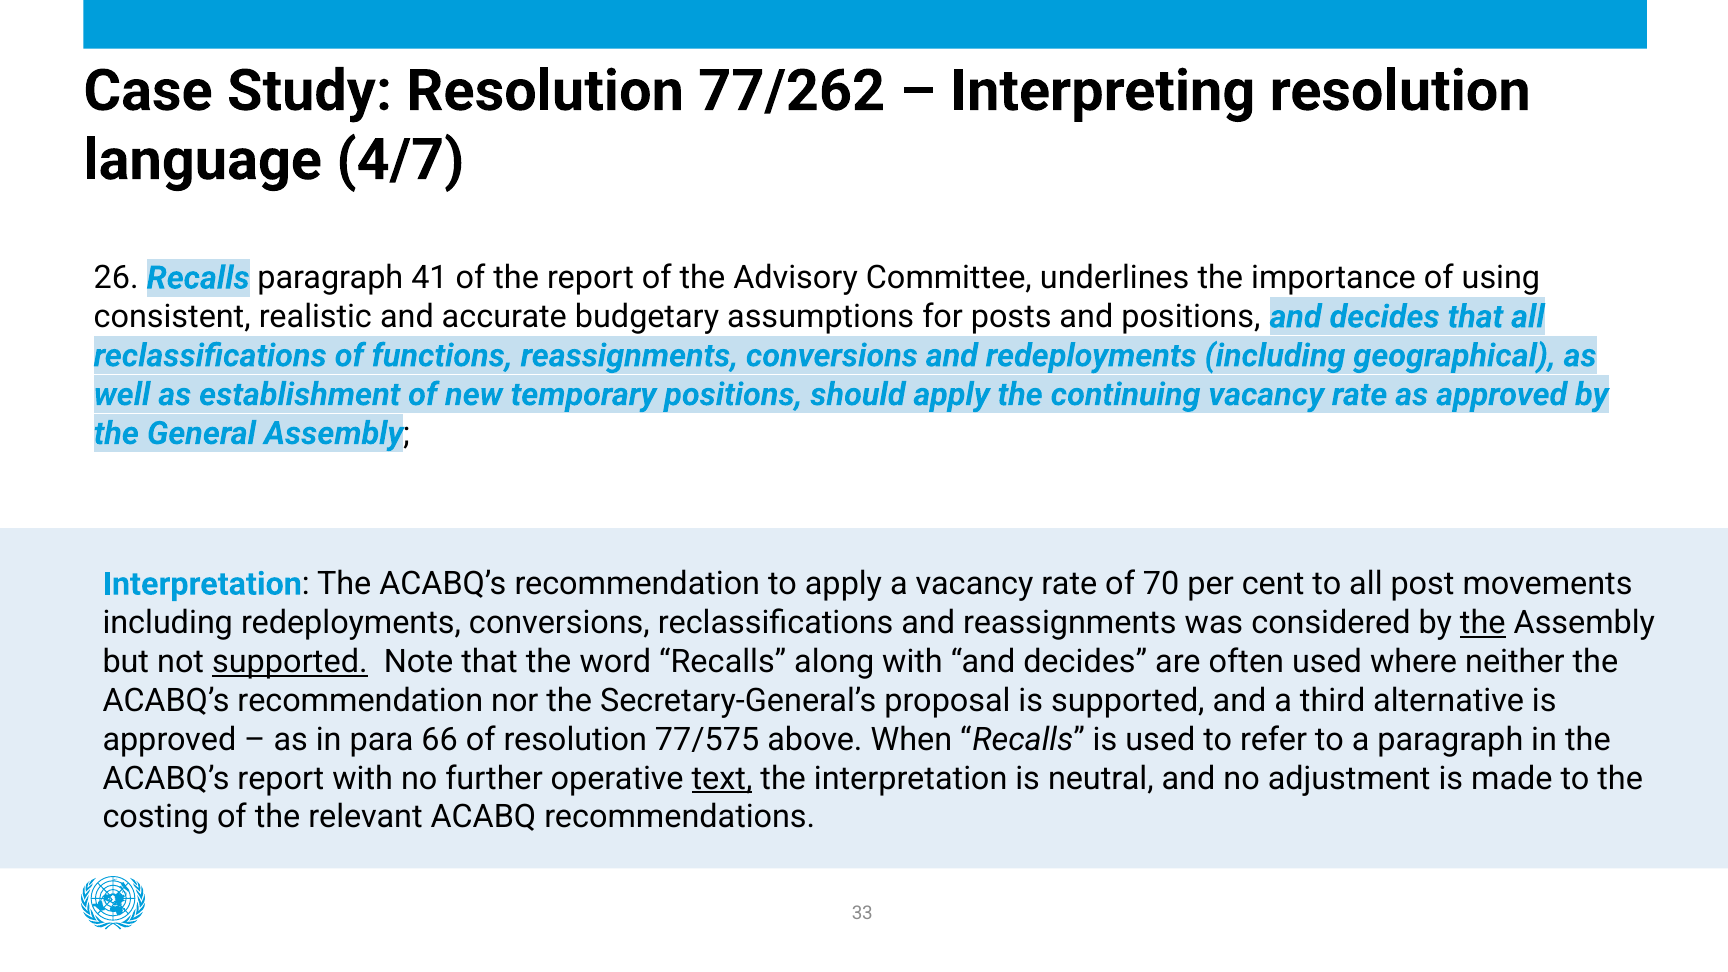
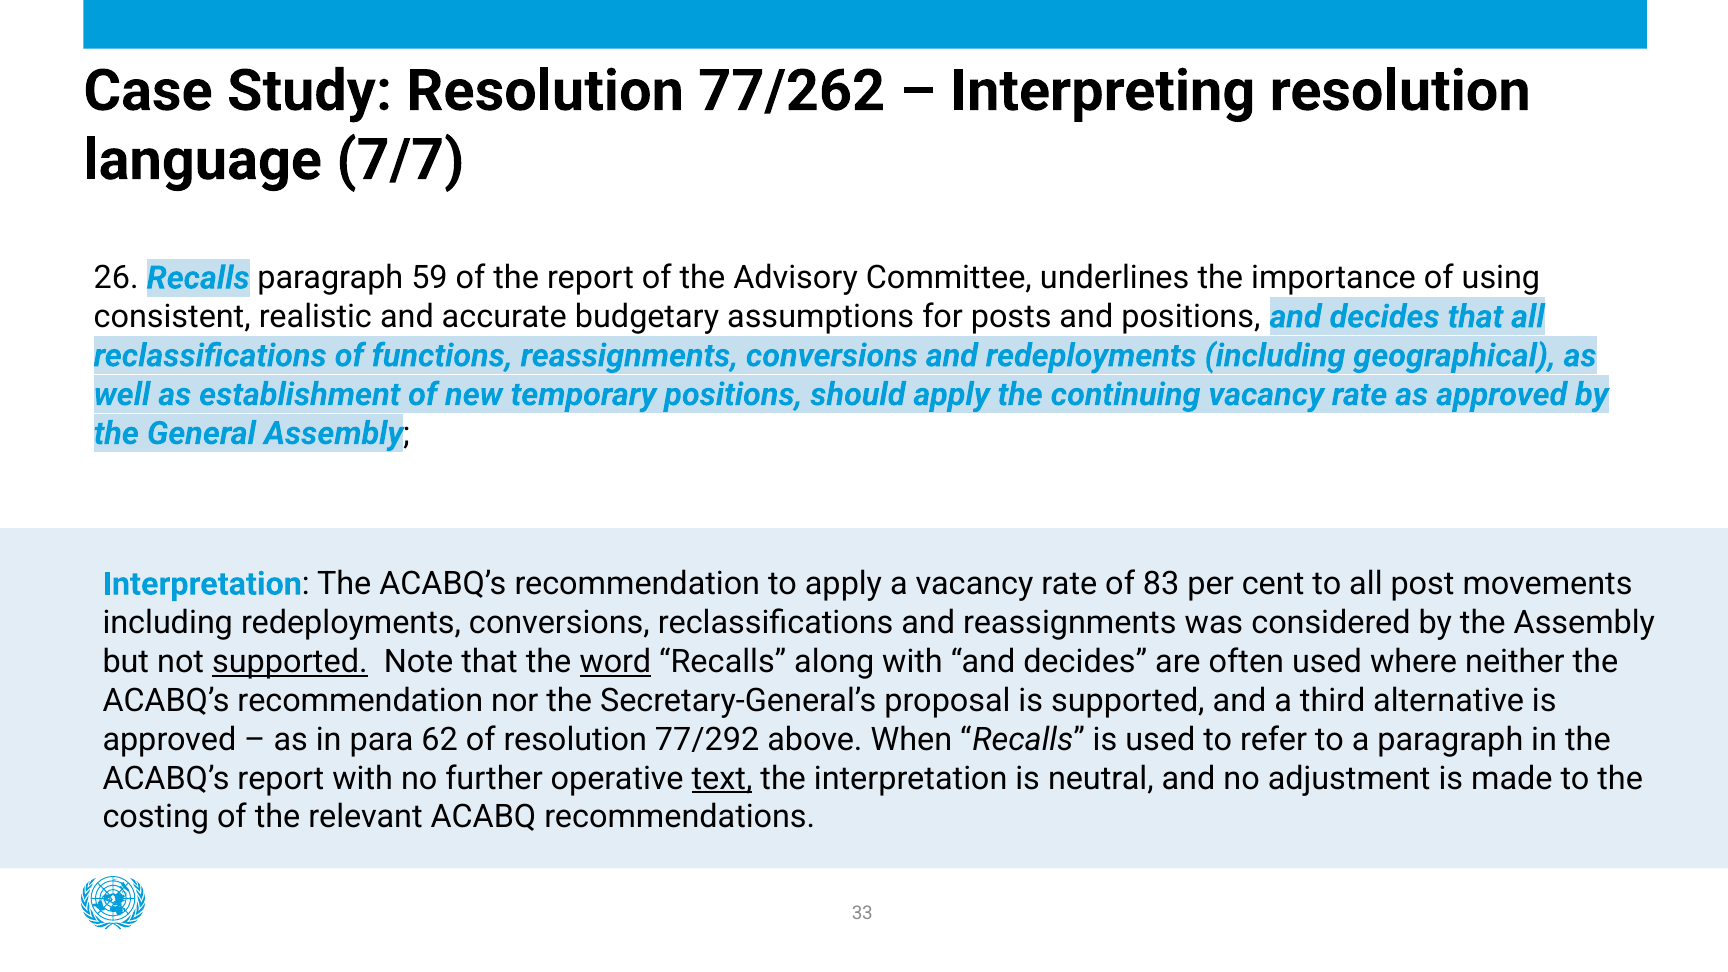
4/7: 4/7 -> 7/7 (400, 160)
41: 41 -> 59 (429, 278)
70: 70 -> 83 (1161, 584)
the underline: present -> none (1483, 623)
word underline: none -> present (615, 662)
66: 66 -> 62 (440, 739)
77/575: 77/575 -> 77/292 (707, 739)
